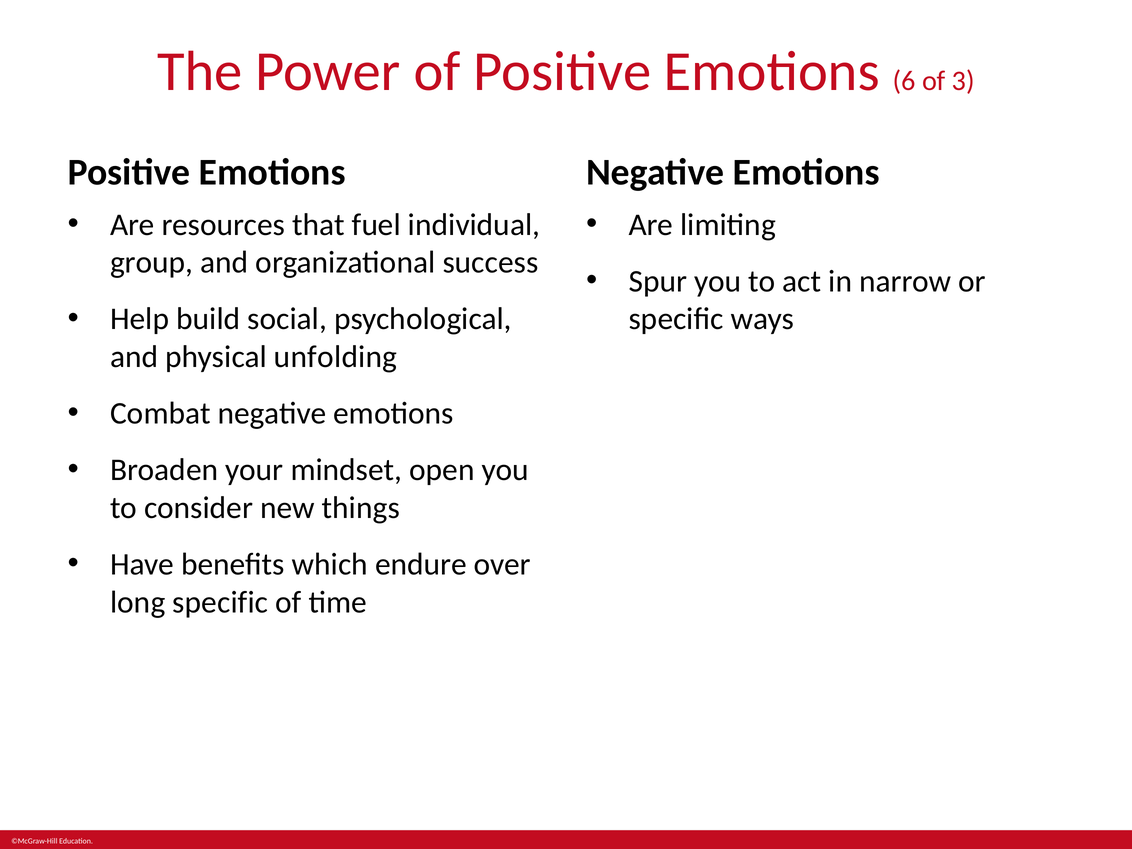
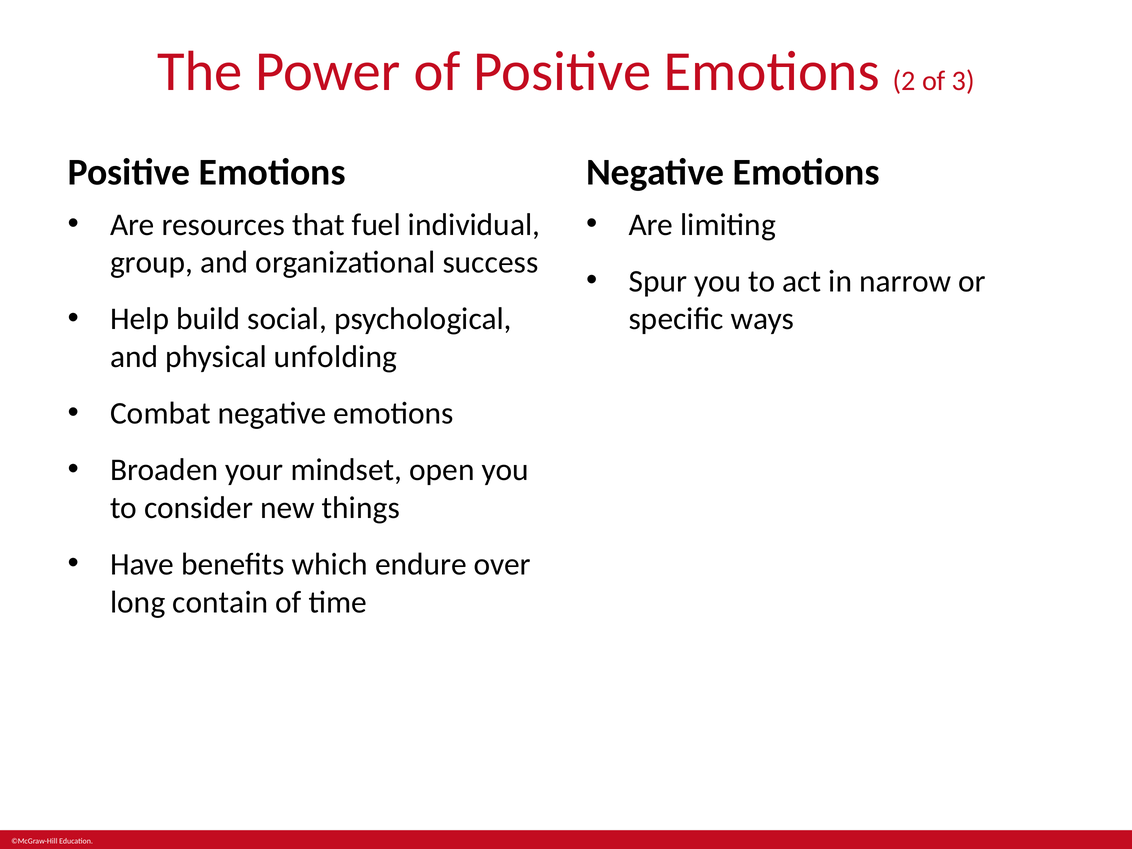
6: 6 -> 2 (904, 81)
long specific: specific -> contain (220, 602)
